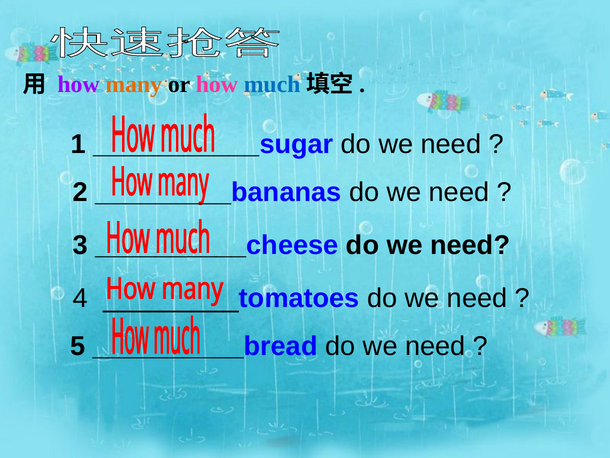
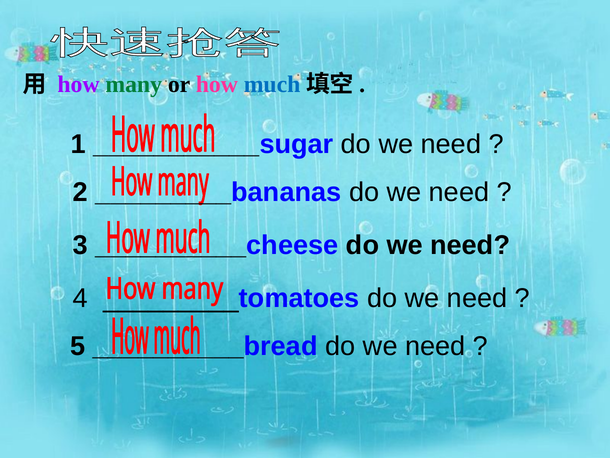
many colour: orange -> green (134, 84)
